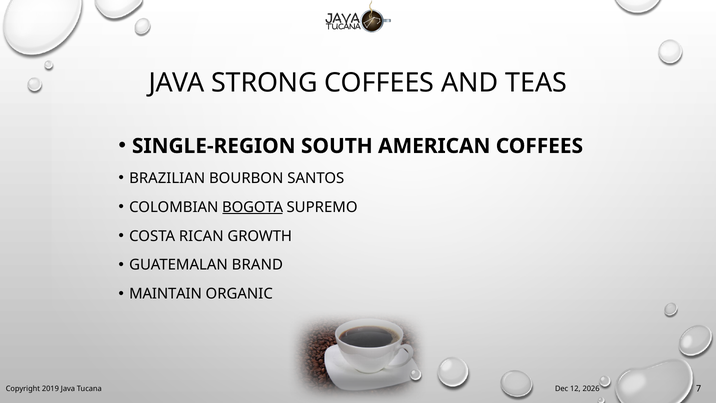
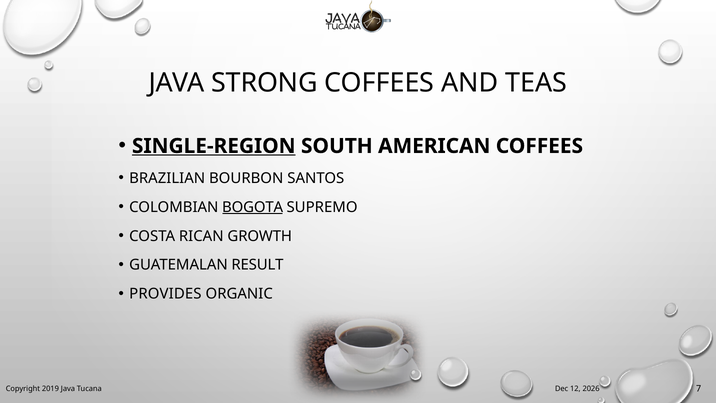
SINGLE-REGION underline: none -> present (214, 146)
BRAND: BRAND -> RESULT (257, 265)
MAINTAIN: MAINTAIN -> PROVIDES (165, 294)
